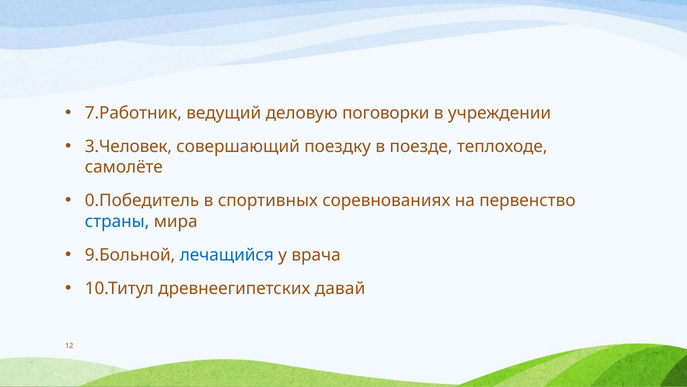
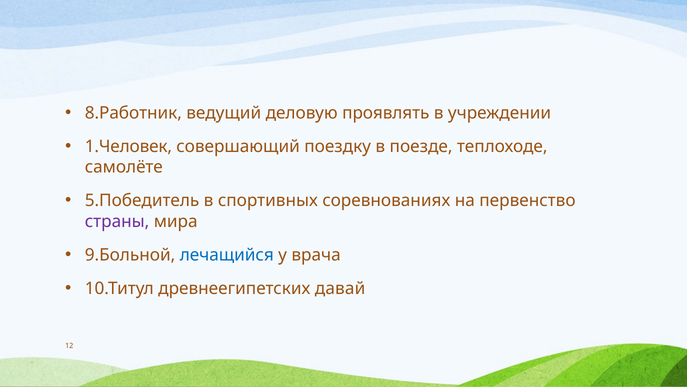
7.Работник: 7.Работник -> 8.Работник (133, 113)
поговорки: поговорки -> проявлять (386, 113)
3.Человек: 3.Человек -> 1.Человек (128, 146)
0.Победитель: 0.Победитель -> 5.Победитель (142, 200)
страны colour: blue -> purple (117, 221)
